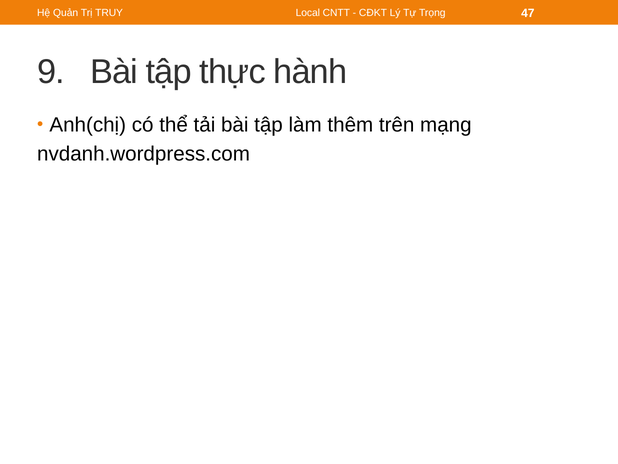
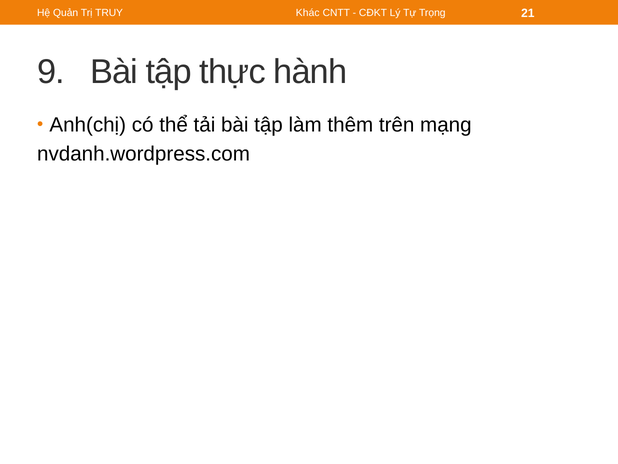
Local: Local -> Khác (308, 13)
47: 47 -> 21 (528, 13)
